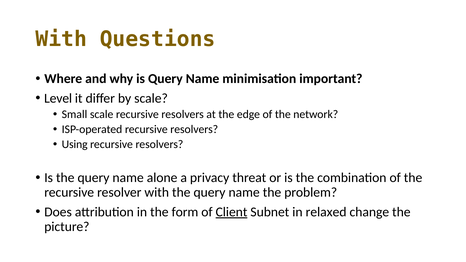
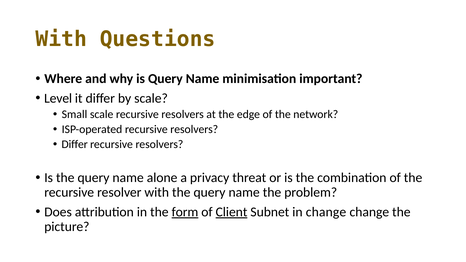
Using: Using -> Differ (75, 144)
form underline: none -> present (185, 212)
in relaxed: relaxed -> change (326, 212)
